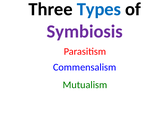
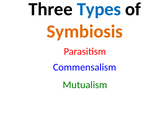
Symbiosis colour: purple -> orange (85, 31)
